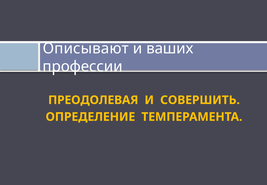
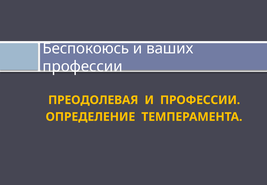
Описывают: Описывают -> Беспокоюсь (86, 48)
И СОВЕРШИТЬ: СОВЕРШИТЬ -> ПРОФЕССИИ (200, 100)
